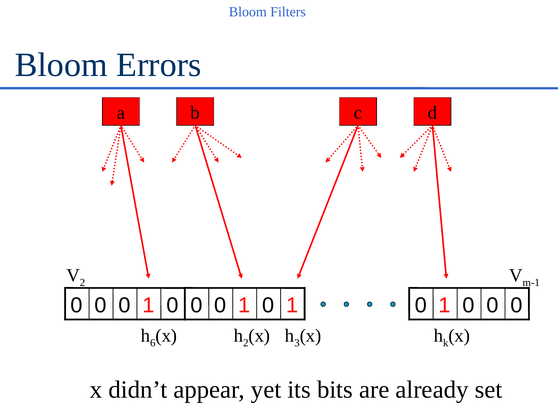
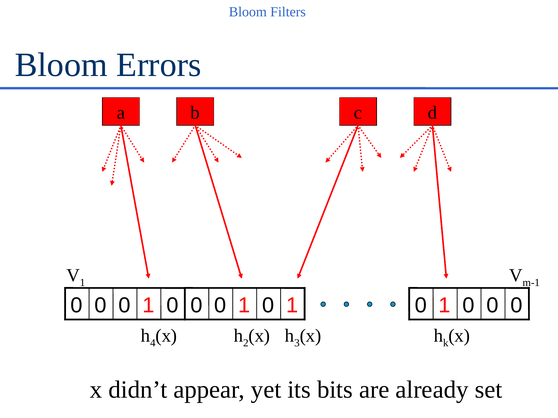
2: 2 -> 1 (83, 283)
6: 6 -> 4 (153, 343)
